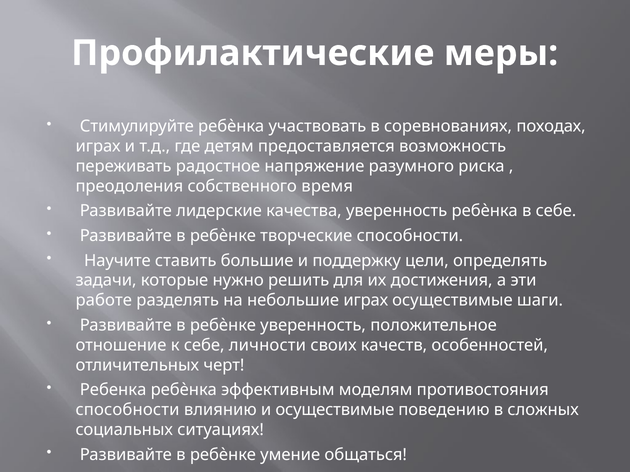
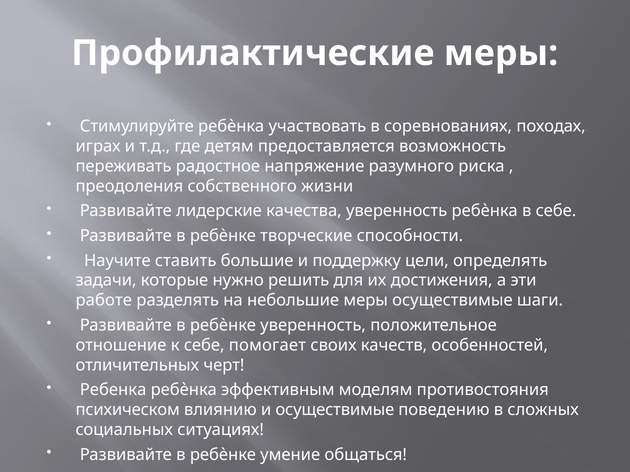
время: время -> жизни (327, 186)
небольшие играх: играх -> меры (366, 301)
личности: личности -> помогает (267, 346)
способности: способности -> психическом (128, 410)
